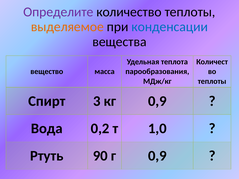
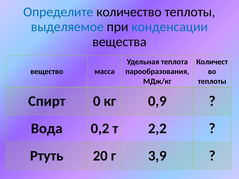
Определите colour: purple -> blue (58, 12)
выделяемое colour: orange -> blue (67, 27)
3: 3 -> 0 (97, 101)
1,0: 1,0 -> 2,2 (157, 129)
90: 90 -> 20 (100, 156)
г 0,9: 0,9 -> 3,9 (157, 156)
